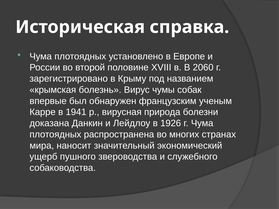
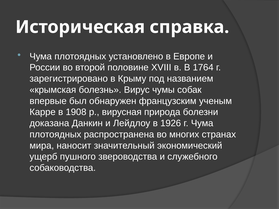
2060: 2060 -> 1764 (203, 68)
1941: 1941 -> 1908 (76, 112)
